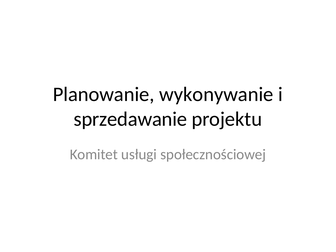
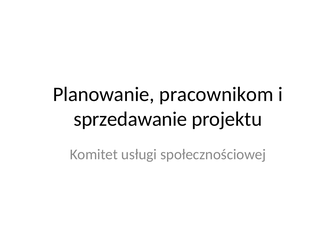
wykonywanie: wykonywanie -> pracownikom (216, 94)
